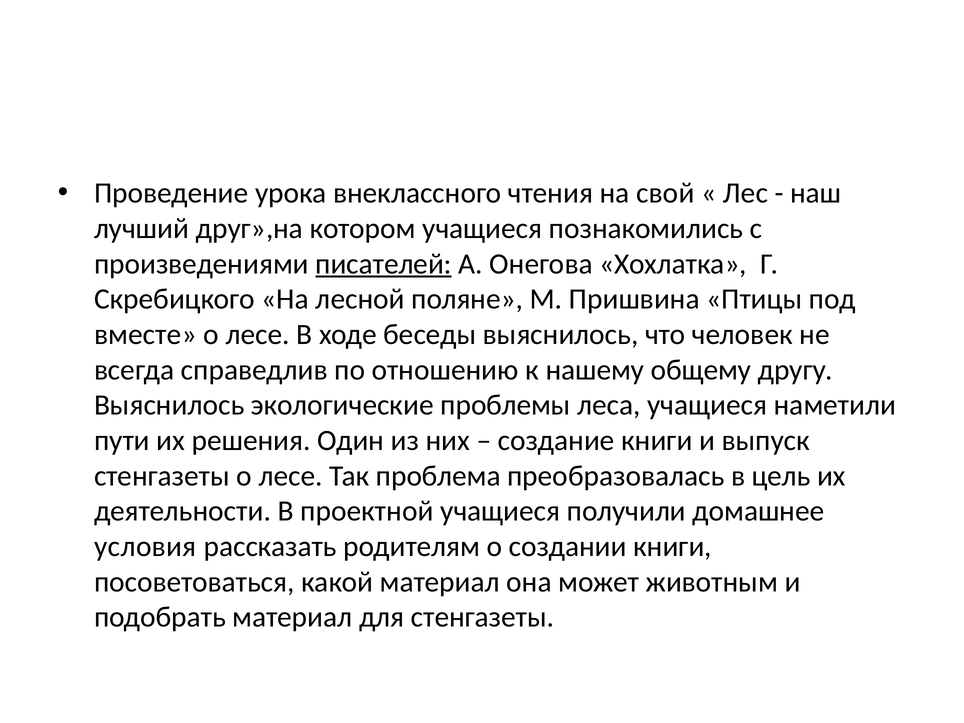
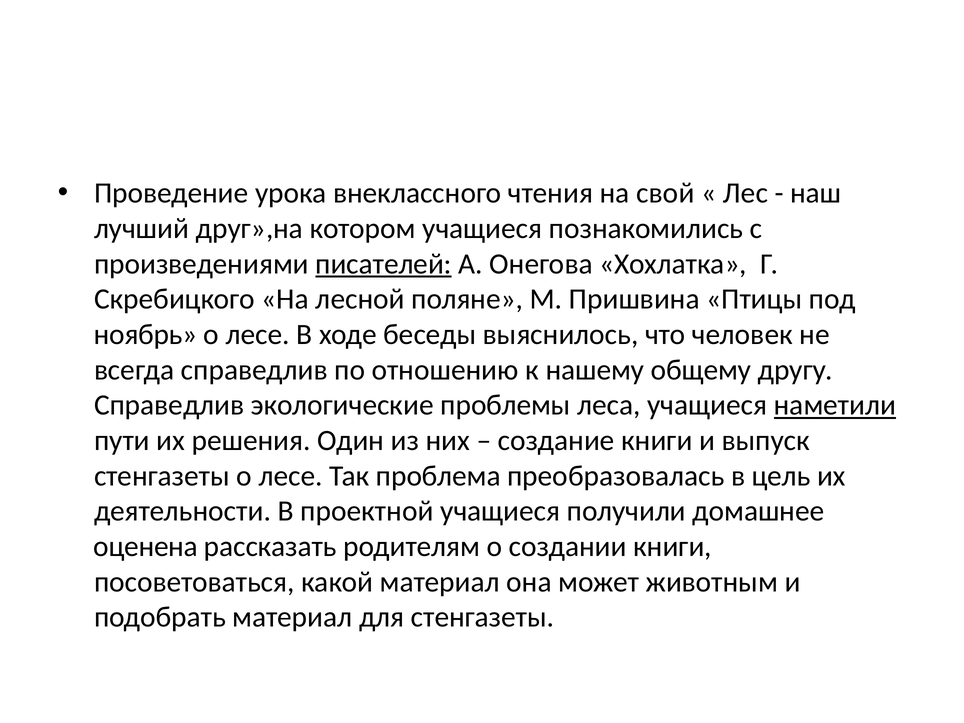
вместе: вместе -> ноябрь (146, 335)
Выяснилось: Выяснилось -> Справедлив (169, 405)
наметили underline: none -> present (835, 405)
условия: условия -> оценена (146, 547)
